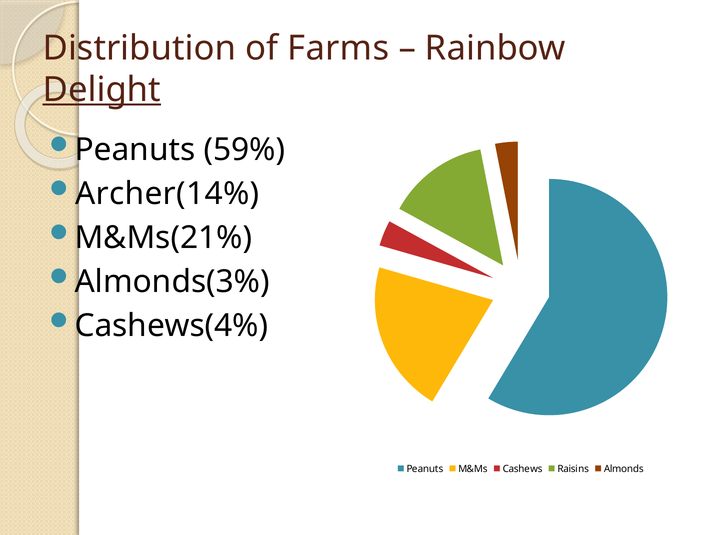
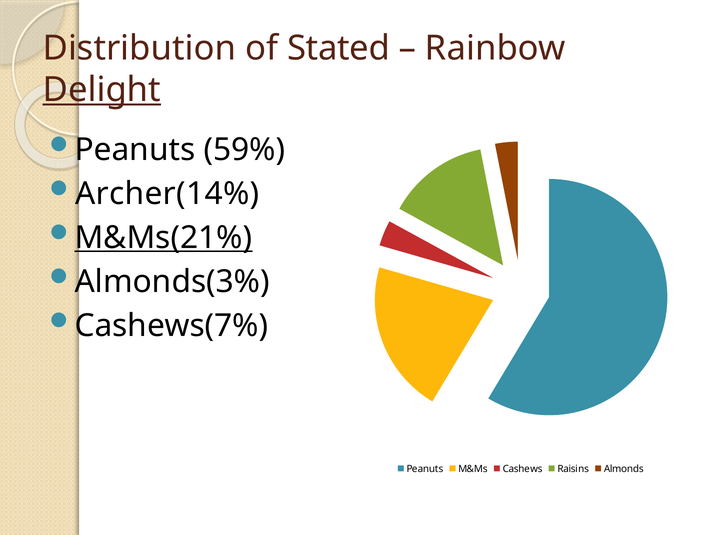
Farms: Farms -> Stated (339, 48)
M&Ms(21% underline: none -> present (163, 238)
Cashews(4%: Cashews(4% -> Cashews(7% (171, 326)
